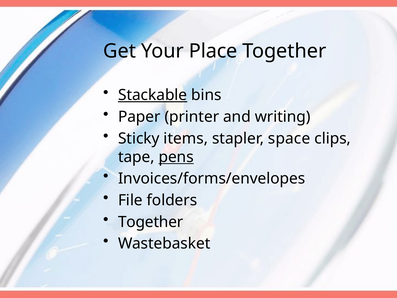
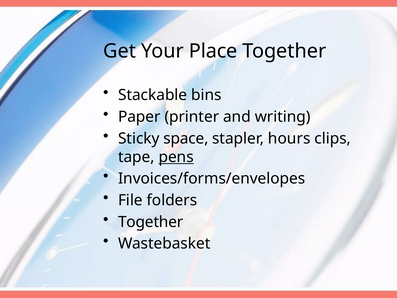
Stackable underline: present -> none (153, 95)
items: items -> space (186, 138)
space: space -> hours (289, 138)
